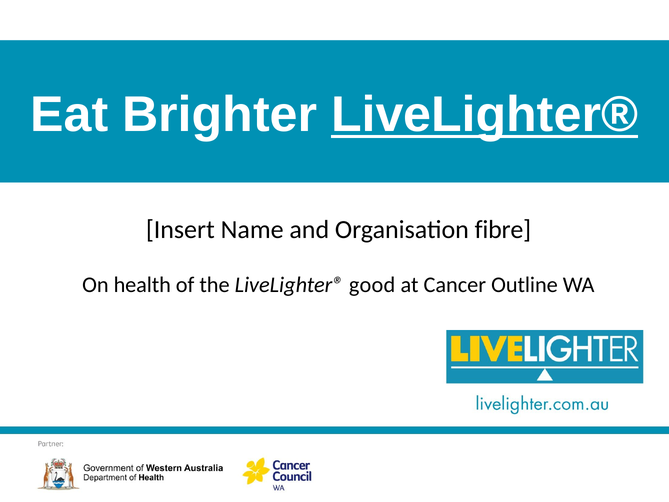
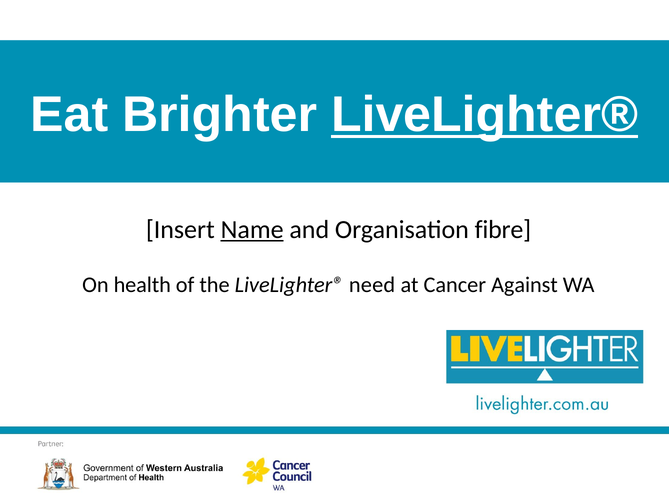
Name underline: none -> present (252, 229)
good: good -> need (372, 285)
Outline: Outline -> Against (524, 285)
